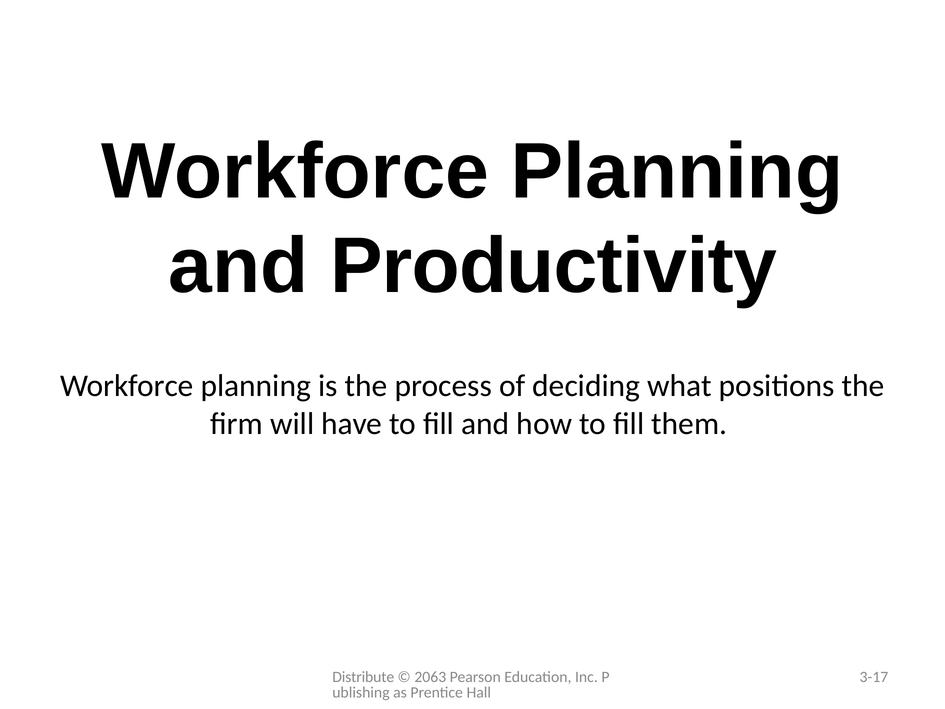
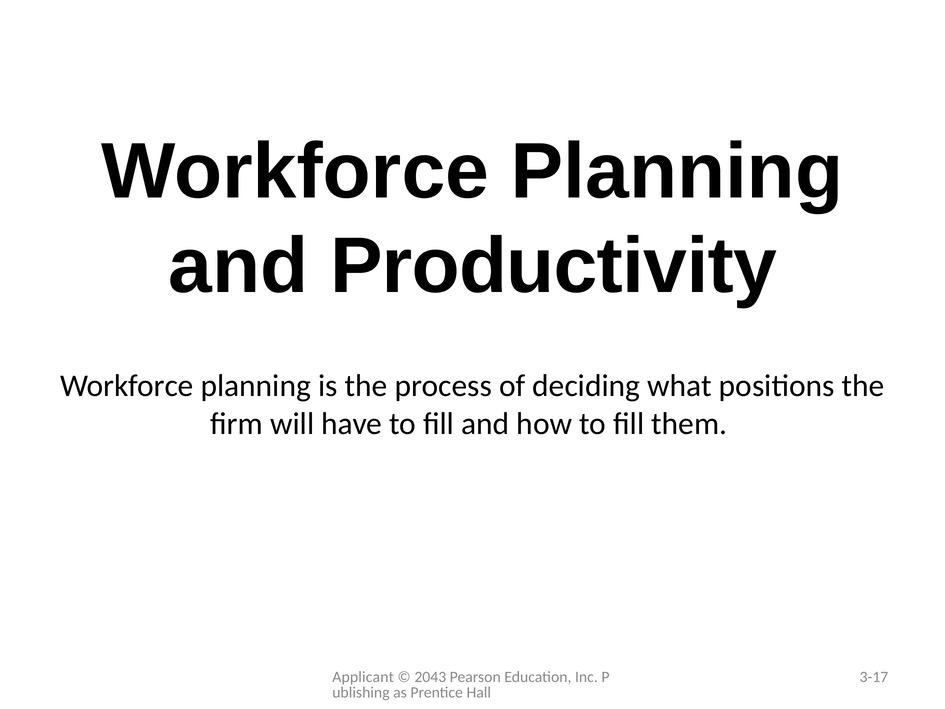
Distribute: Distribute -> Applicant (363, 677)
2063: 2063 -> 2043 (430, 677)
